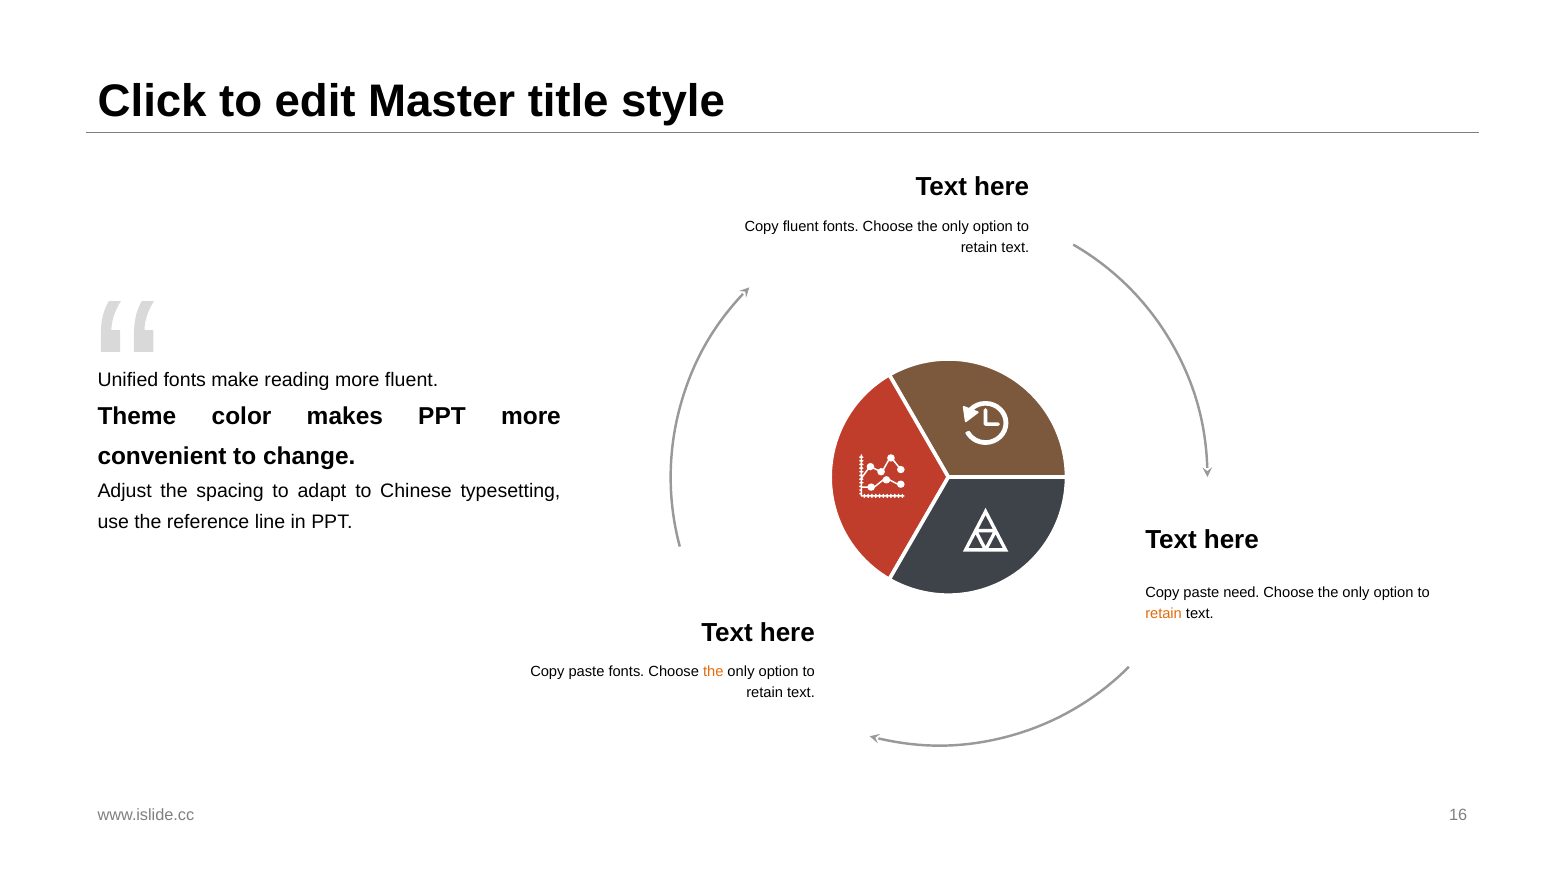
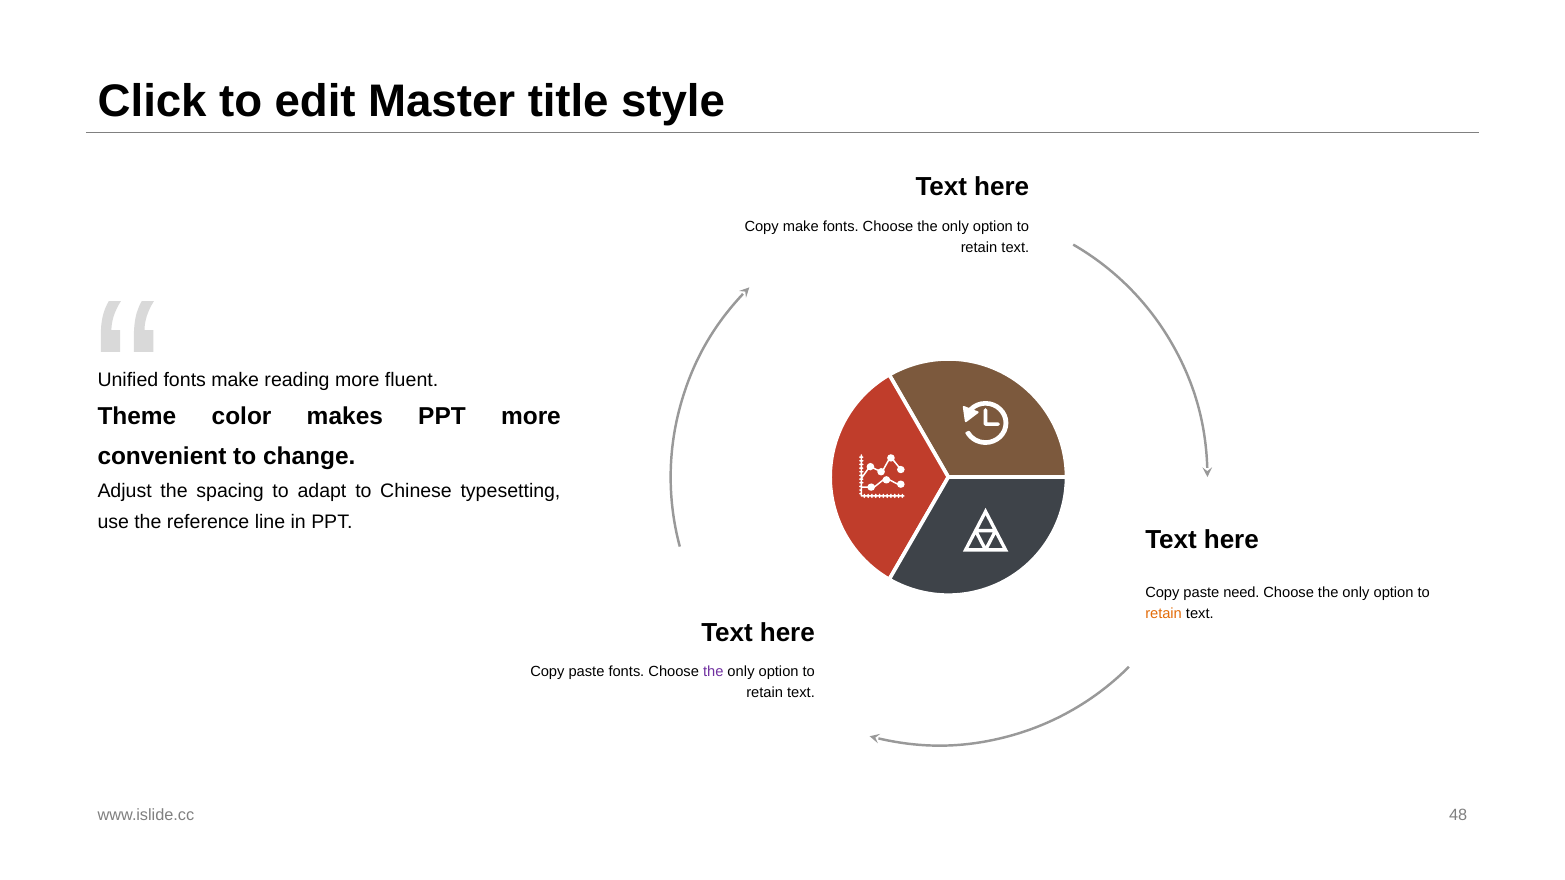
Copy fluent: fluent -> make (801, 227)
the colour: orange -> purple (713, 672)
16: 16 -> 48 (1458, 815)
